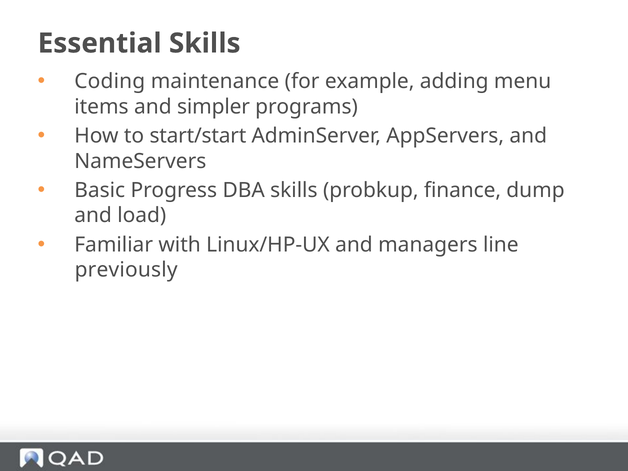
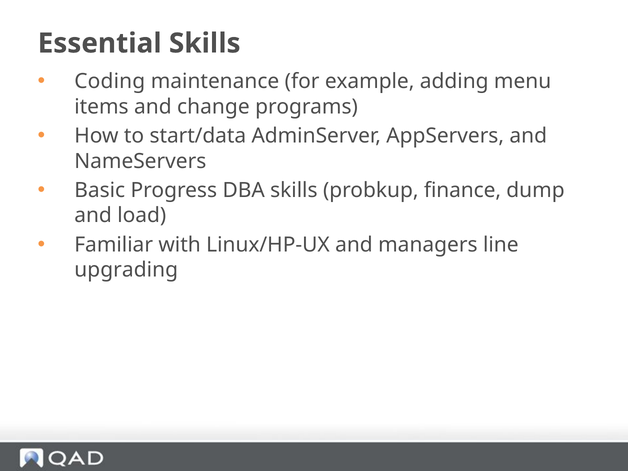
simpler: simpler -> change (213, 107)
start/start: start/start -> start/data (198, 136)
previously: previously -> upgrading (126, 270)
